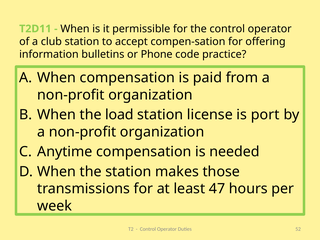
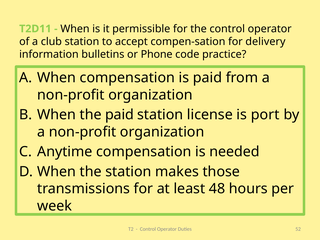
offering: offering -> delivery (265, 42)
the load: load -> paid (119, 115)
47: 47 -> 48 (217, 189)
